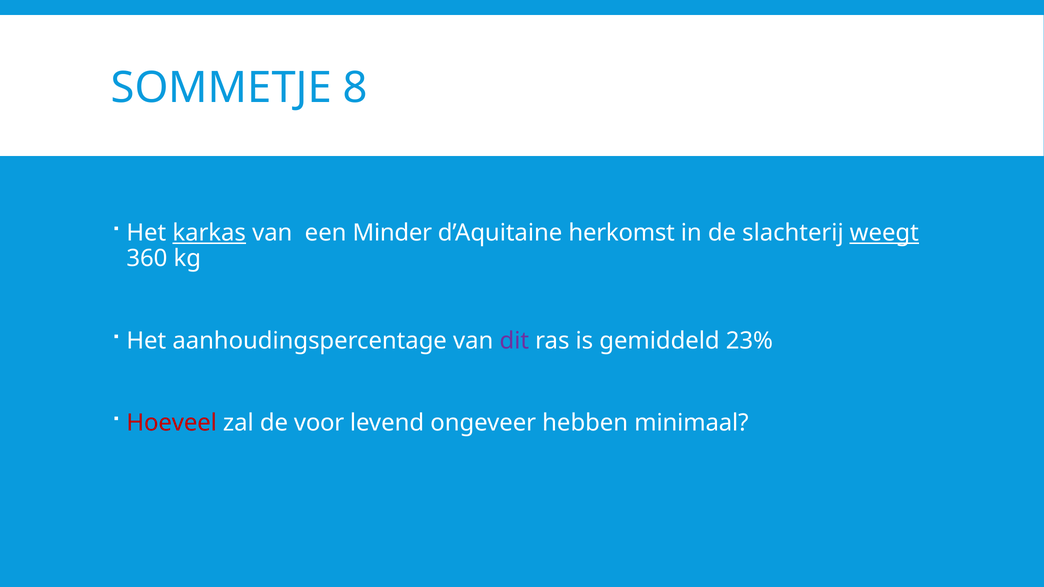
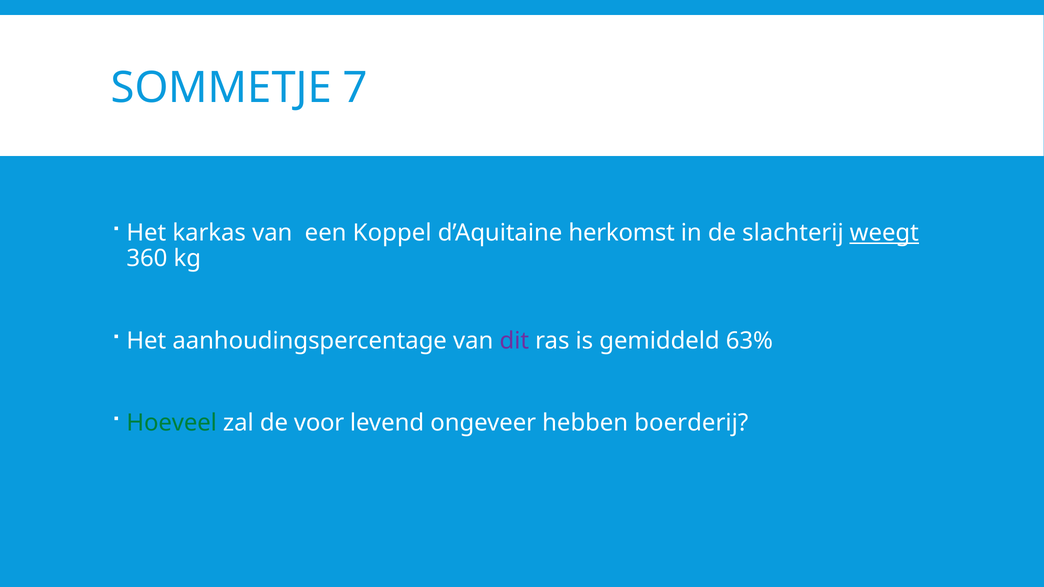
8: 8 -> 7 (355, 88)
karkas underline: present -> none (209, 233)
Minder: Minder -> Koppel (392, 233)
23%: 23% -> 63% (749, 341)
Hoeveel colour: red -> green (172, 423)
minimaal: minimaal -> boerderij (691, 423)
